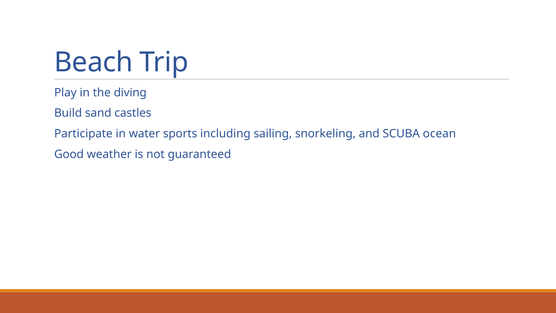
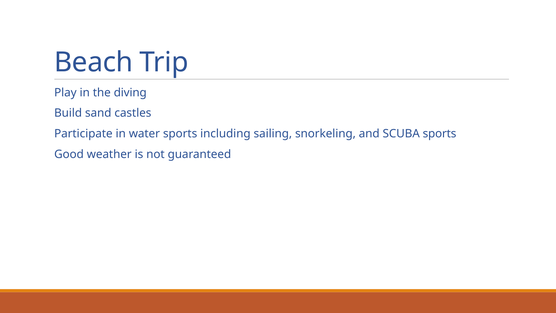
SCUBA ocean: ocean -> sports (440, 134)
